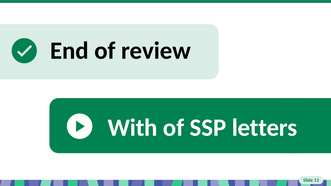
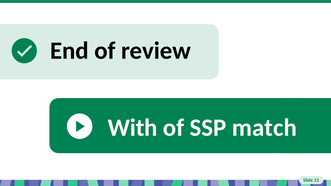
letters: letters -> match (264, 128)
